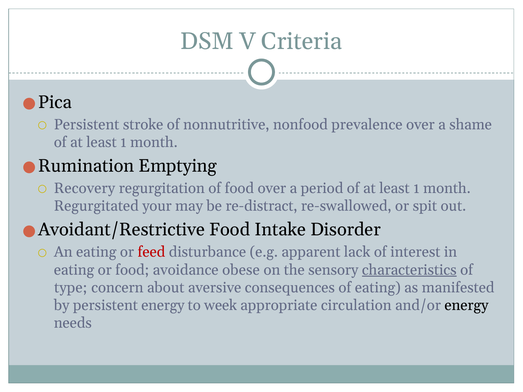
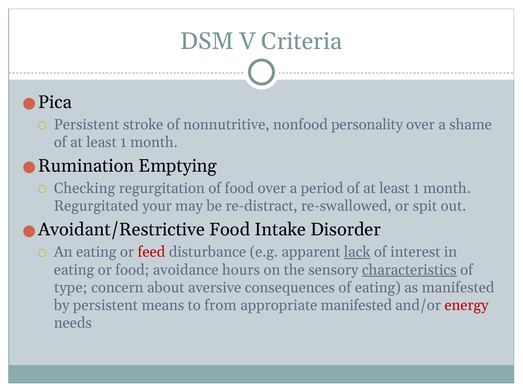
prevalence: prevalence -> personality (367, 125)
Recovery: Recovery -> Checking (85, 188)
lack underline: none -> present (357, 252)
obese: obese -> hours (241, 270)
persistent energy: energy -> means (163, 305)
week: week -> from (220, 305)
appropriate circulation: circulation -> manifested (356, 305)
energy colour: black -> red (466, 305)
